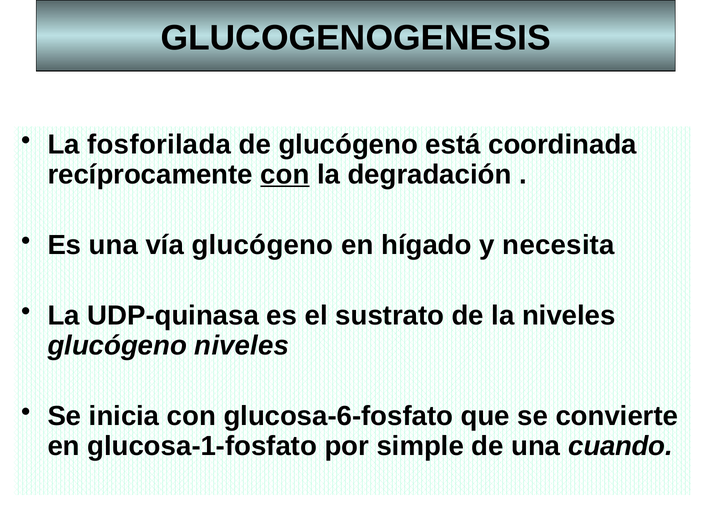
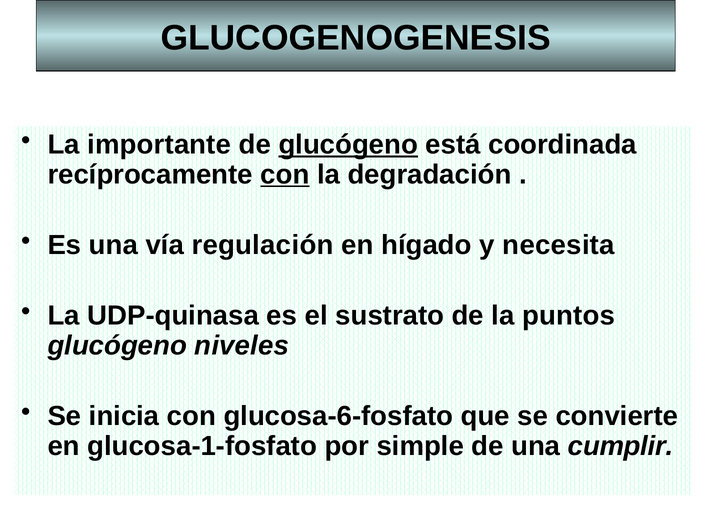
fosforilada: fosforilada -> importante (159, 145)
glucógeno underline: none -> present (348, 145)
vía glucógeno: glucógeno -> regulación (263, 245)
la niveles: niveles -> puntos (569, 316)
cuando: cuando -> cumplir (621, 446)
